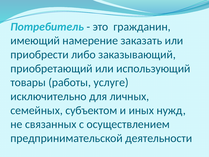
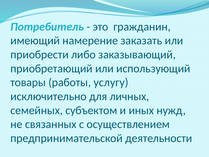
услуге: услуге -> услугу (111, 82)
